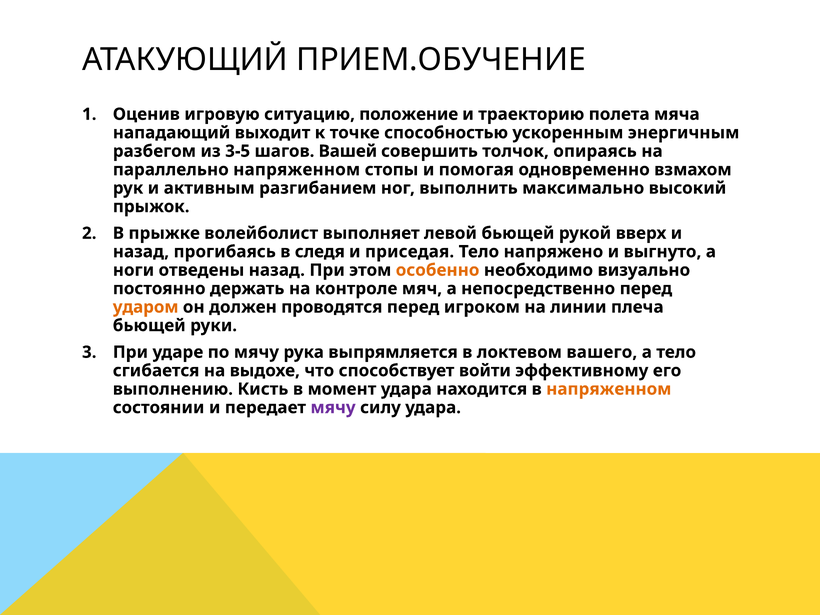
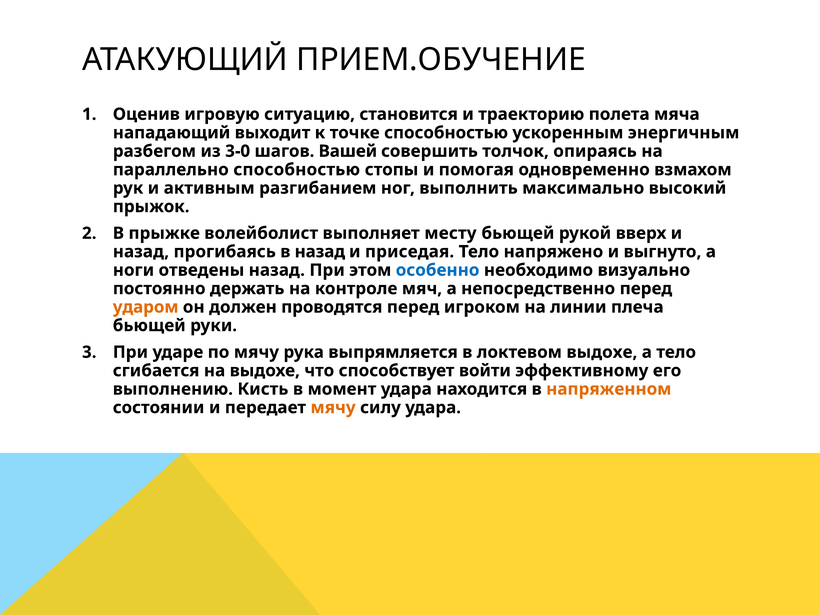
положение: положение -> становится (409, 114)
3-5: 3-5 -> 3-0 (238, 151)
параллельно напряженном: напряженном -> способностью (297, 170)
левой: левой -> месту (450, 233)
в следя: следя -> назад (320, 252)
особенно colour: orange -> blue (438, 270)
локтевом вашего: вашего -> выдохе (602, 352)
мячу colour: purple -> orange (333, 408)
